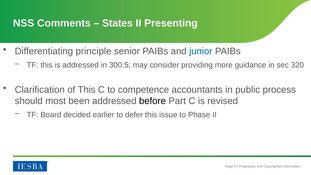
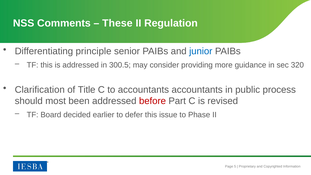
States: States -> These (117, 23)
Presenting: Presenting -> Regulation (171, 23)
of This: This -> Title (87, 90)
to competence: competence -> accountants (143, 90)
before colour: black -> red (152, 101)
